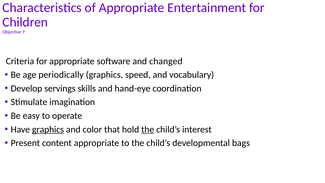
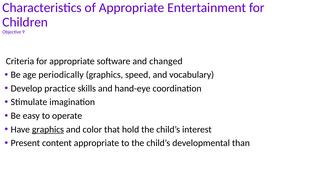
servings: servings -> practice (60, 88)
the underline: present -> none (148, 129)
bags: bags -> than (241, 143)
